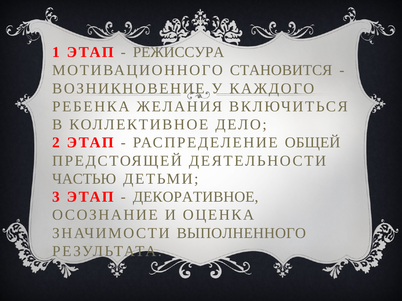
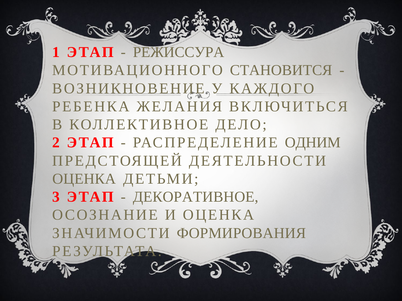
ОБЩЕЙ: ОБЩЕЙ -> ОДНИМ (313, 143)
ЧАСТЬЮ: ЧАСТЬЮ -> ОЦЕНКА (84, 179)
ВЫПОЛНЕННОГО: ВЫПОЛНЕННОГО -> ФОРМИРОВАНИЯ (241, 233)
